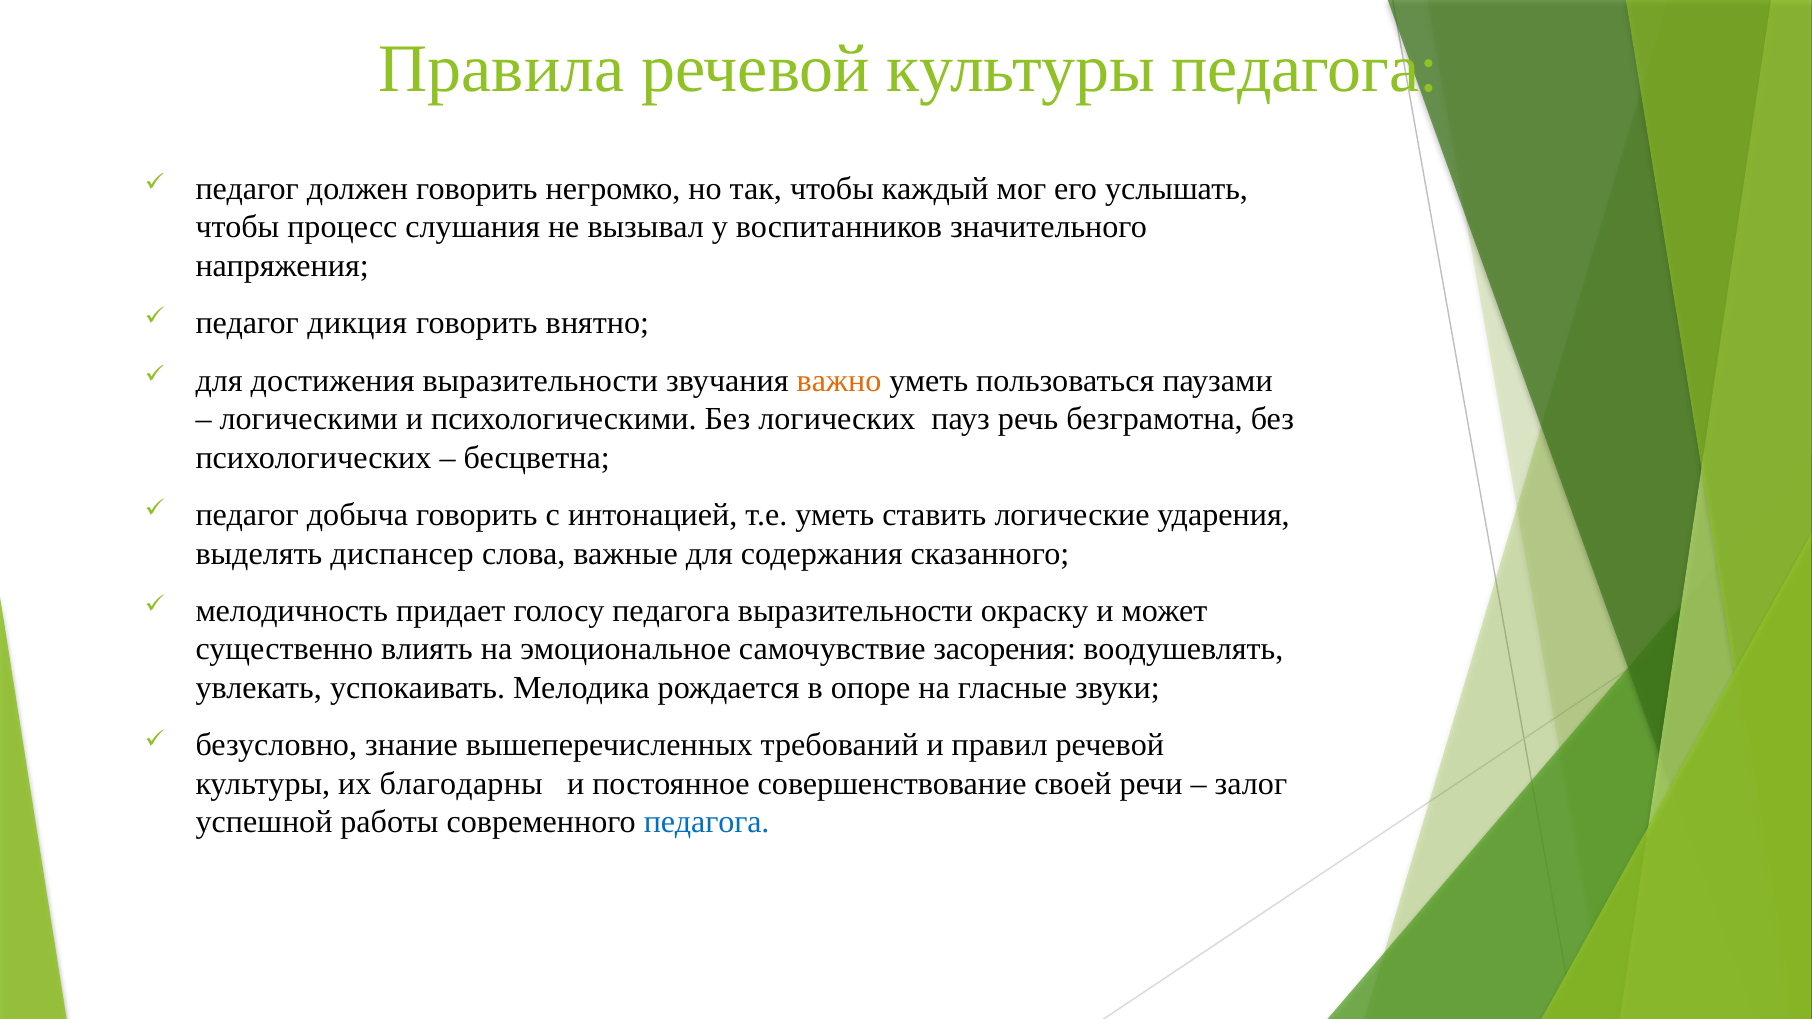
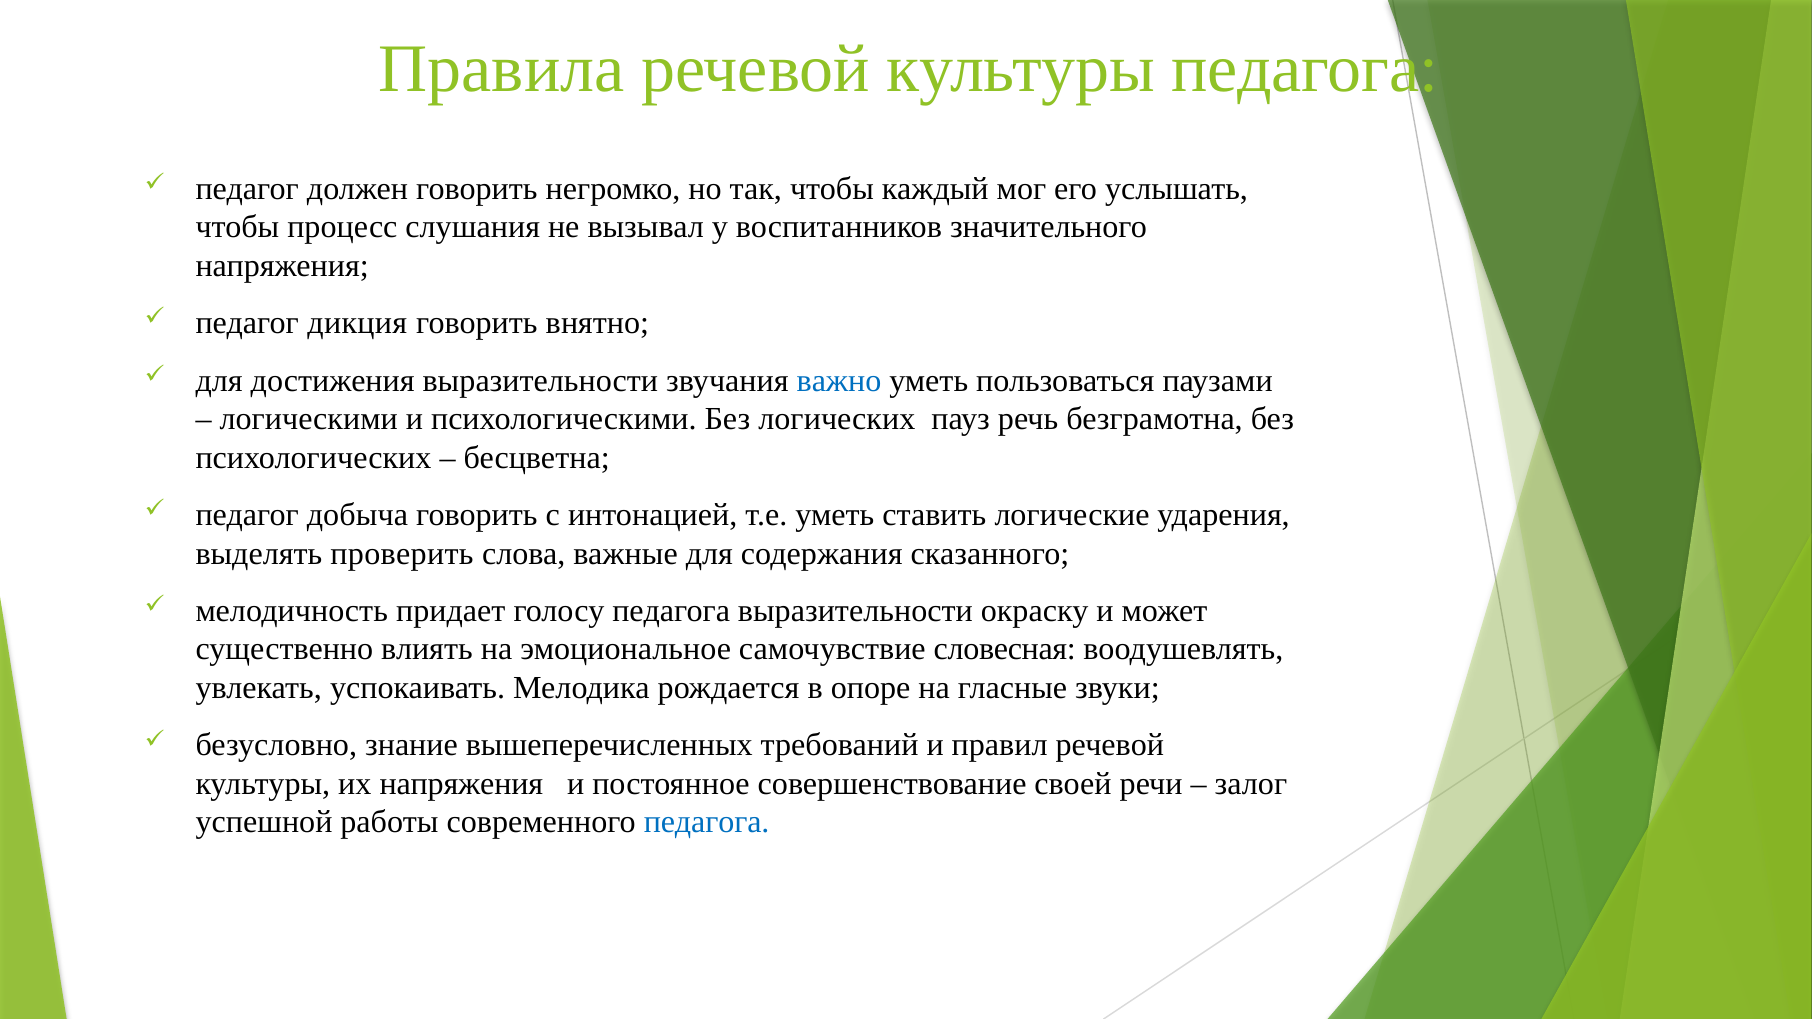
важно colour: orange -> blue (839, 381)
диспансер: диспансер -> проверить (402, 554)
засорения: засорения -> словесная (1005, 650)
их благодарны: благодарны -> напряжения (461, 784)
